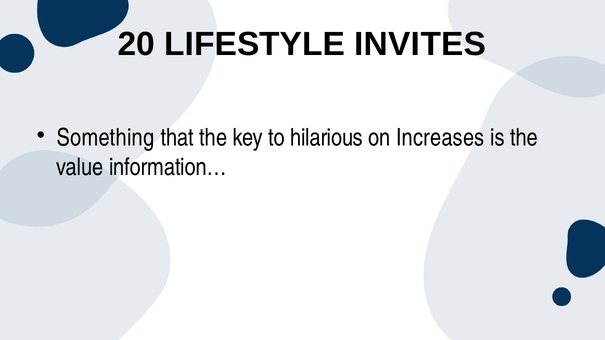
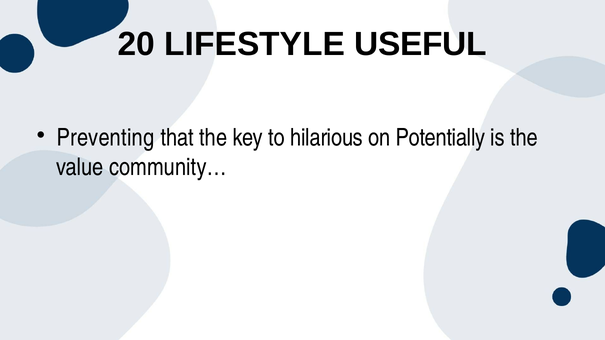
INVITES: INVITES -> USEFUL (421, 44)
Something: Something -> Preventing (105, 138)
Increases: Increases -> Potentially (440, 138)
information…: information… -> community… (168, 167)
